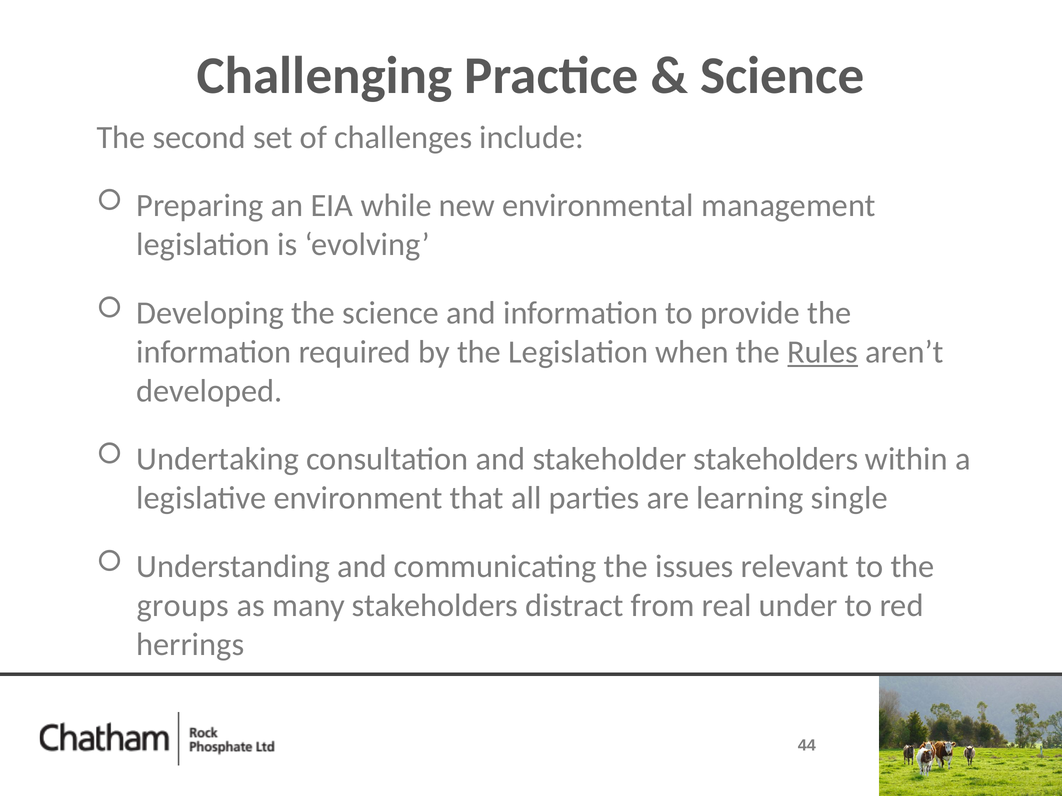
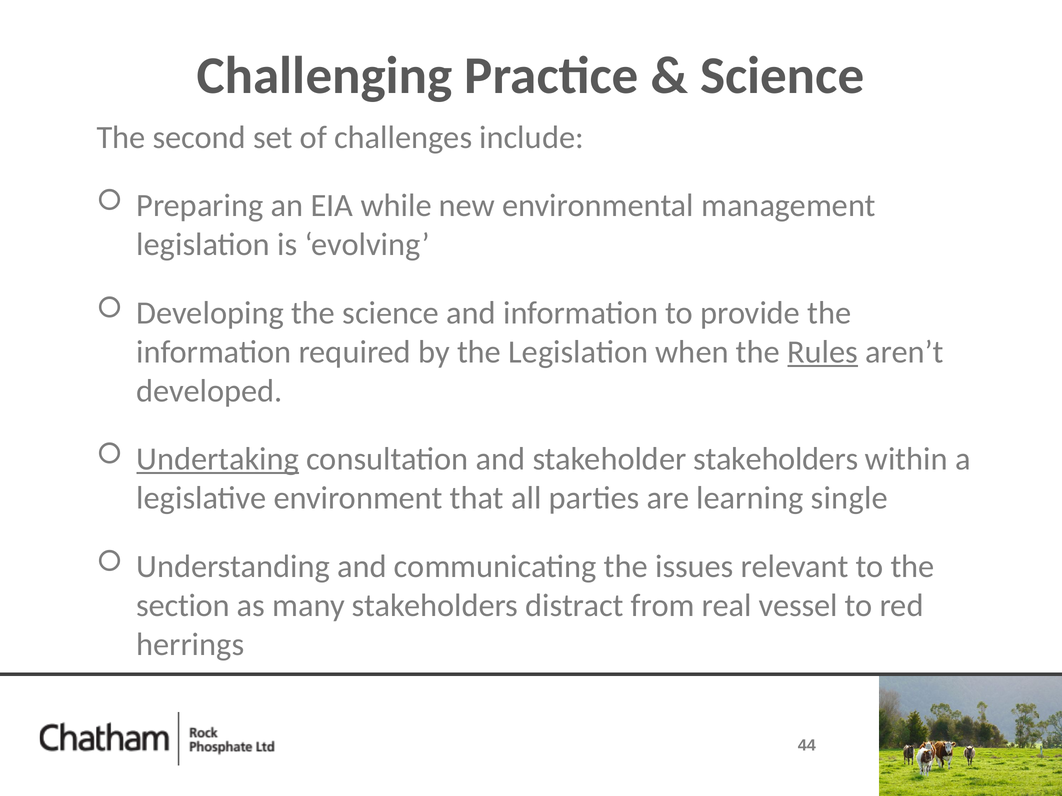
Undertaking underline: none -> present (218, 459)
groups: groups -> section (183, 606)
under: under -> vessel (798, 606)
